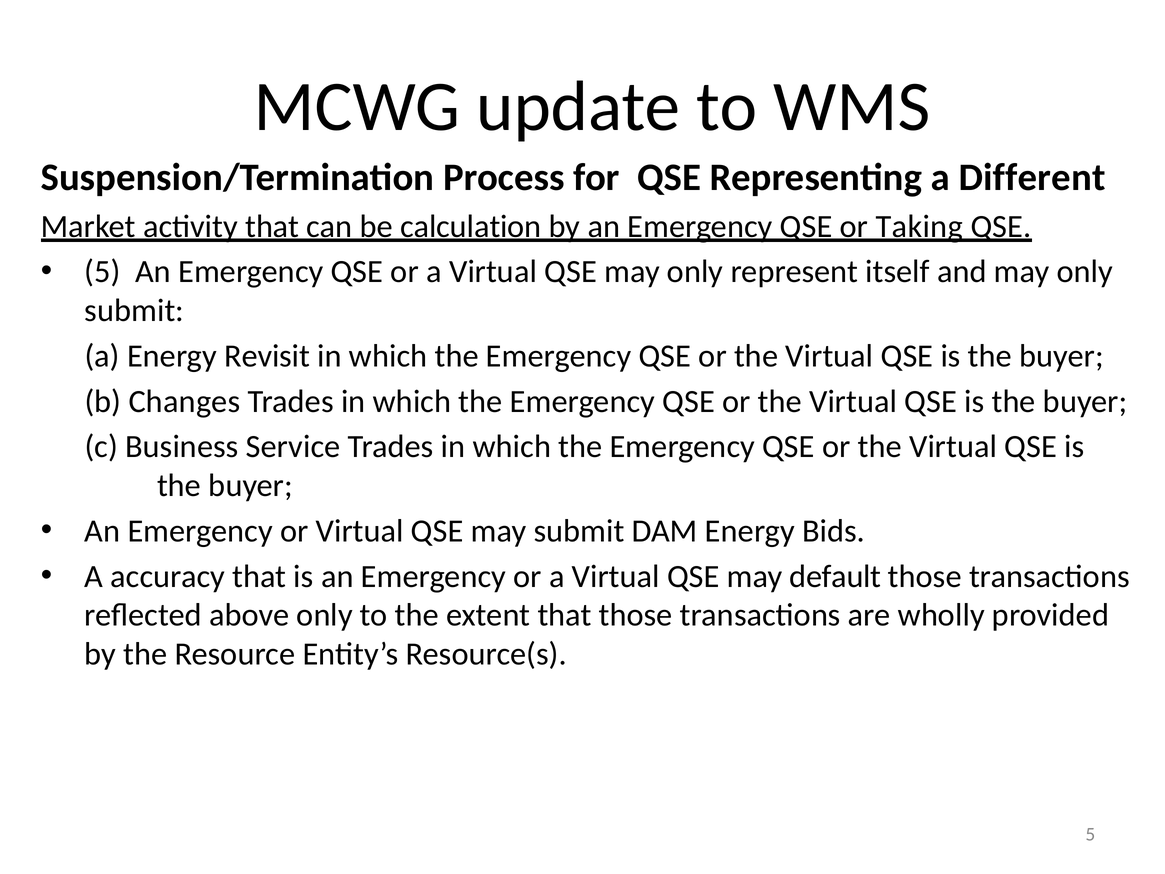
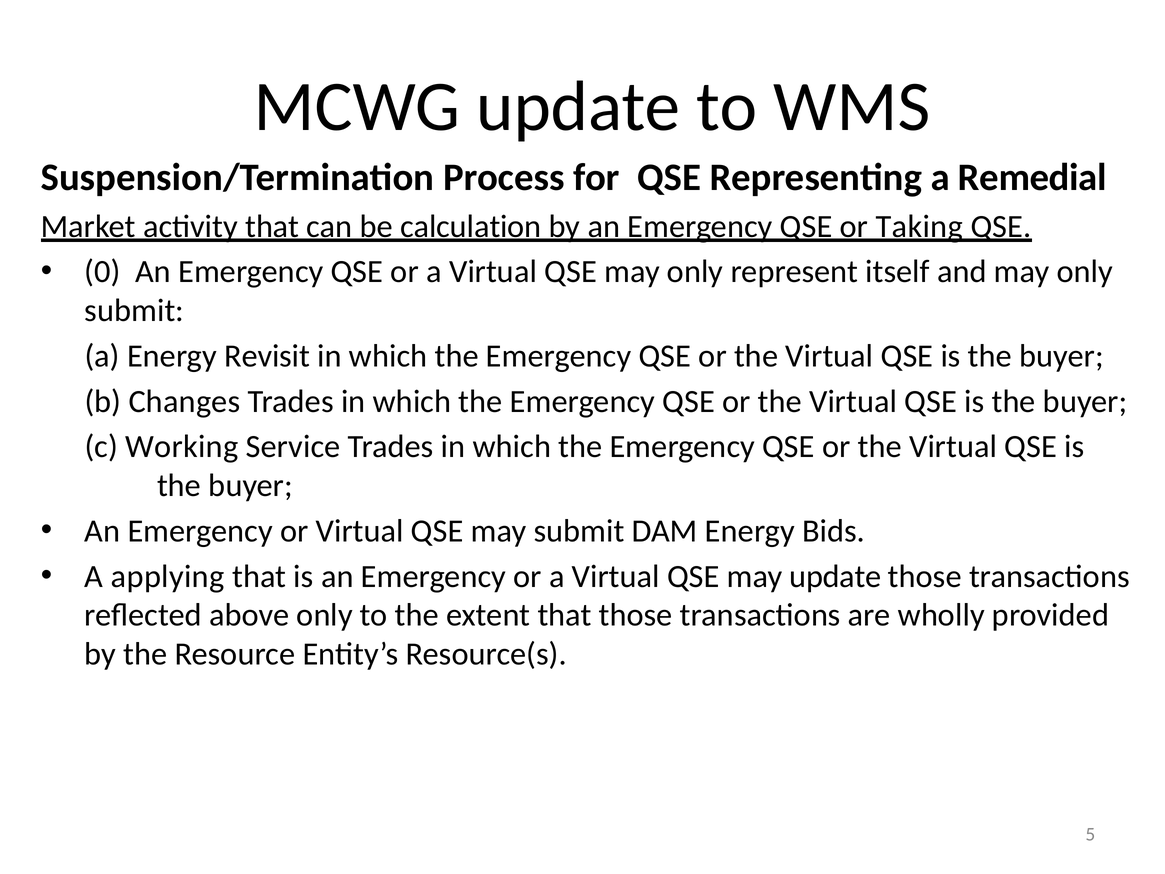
Different: Different -> Remedial (1032, 177)
5: 5 -> 0 (102, 272)
Business: Business -> Working (182, 447)
accuracy: accuracy -> applying (168, 576)
may default: default -> update (835, 576)
